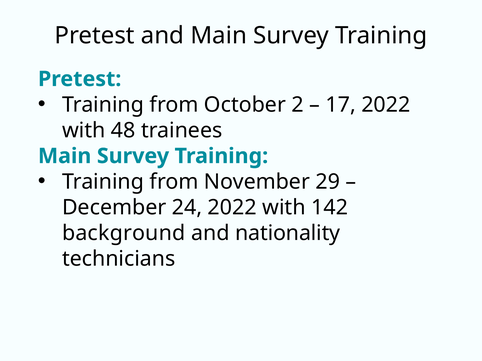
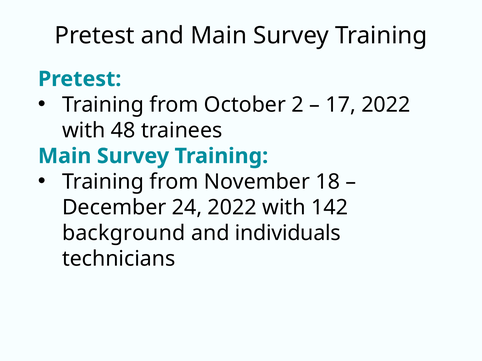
29: 29 -> 18 (328, 182)
nationality: nationality -> individuals (288, 233)
